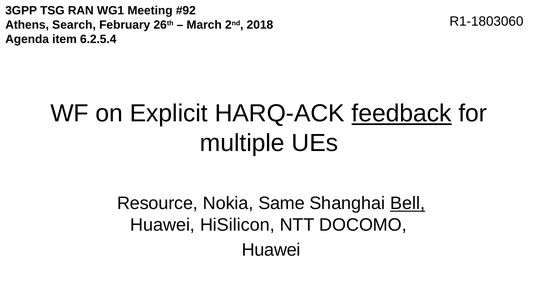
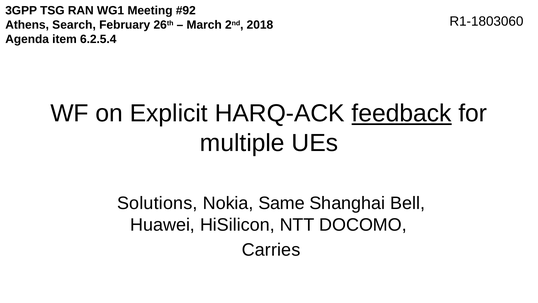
Resource: Resource -> Solutions (157, 203)
Bell underline: present -> none (408, 203)
Huawei: Huawei -> Carries (271, 250)
